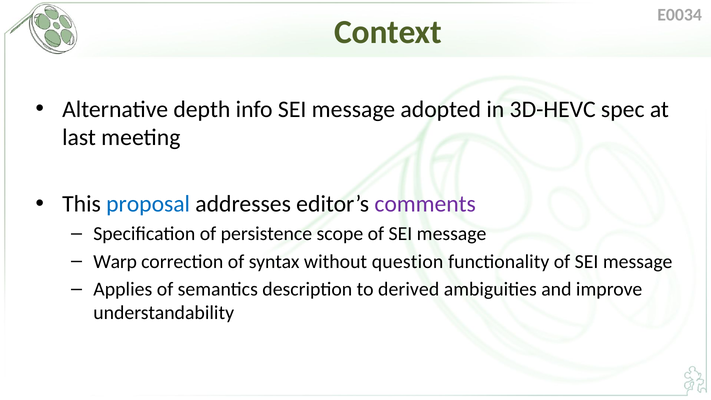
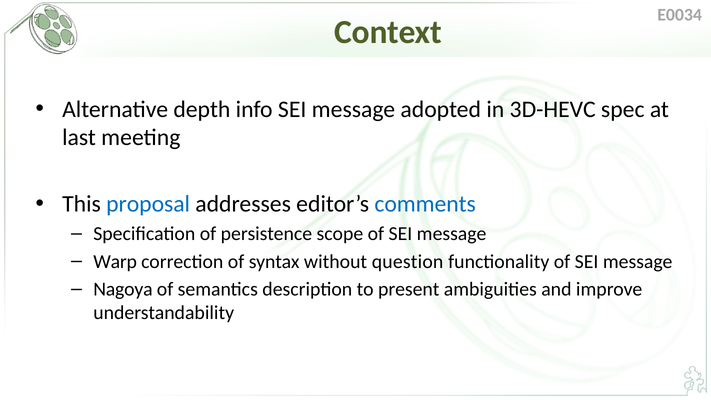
comments colour: purple -> blue (425, 204)
Applies: Applies -> Nagoya (123, 289)
derived: derived -> present (409, 289)
